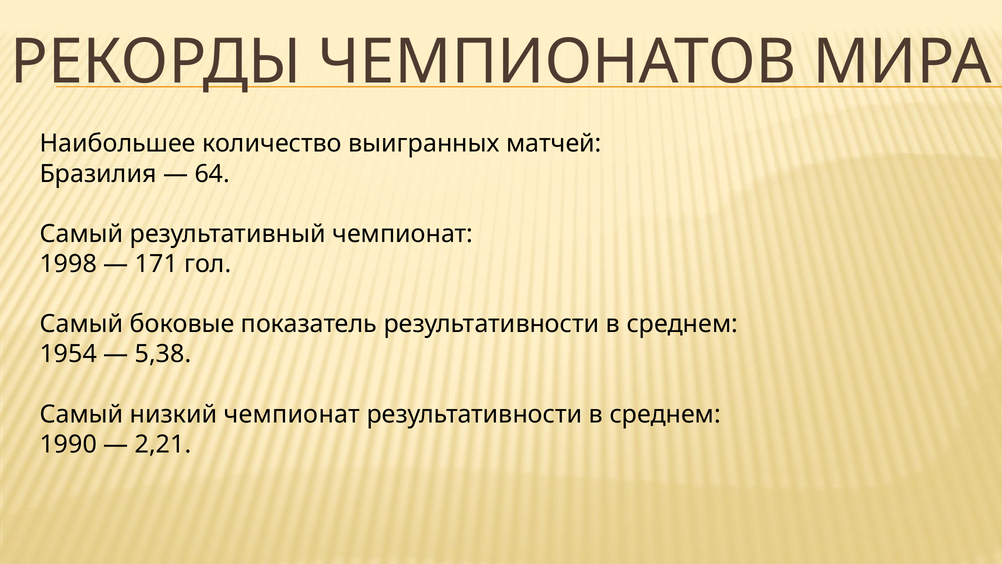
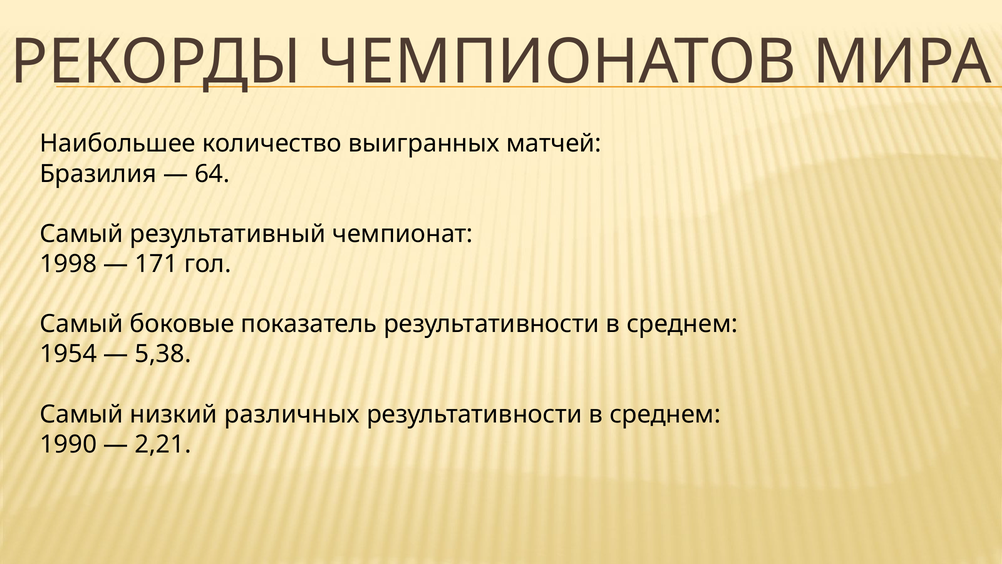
низкий чемпионат: чемпионат -> различных (292, 414)
